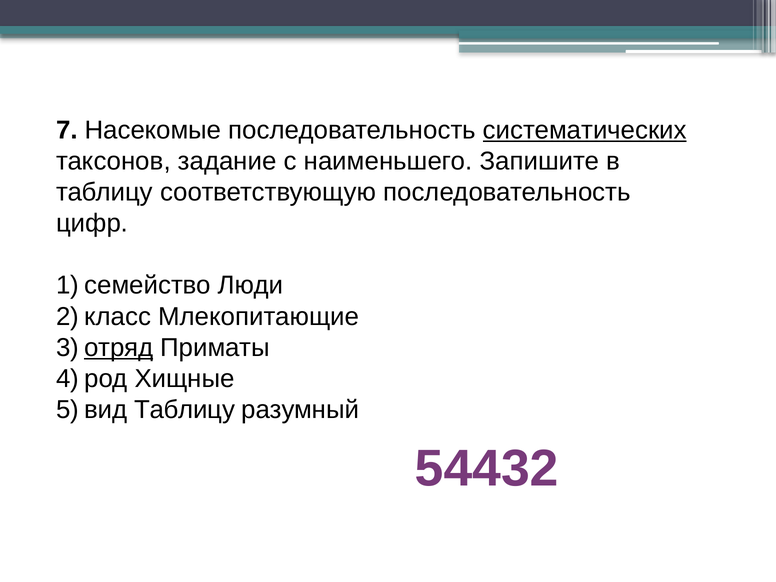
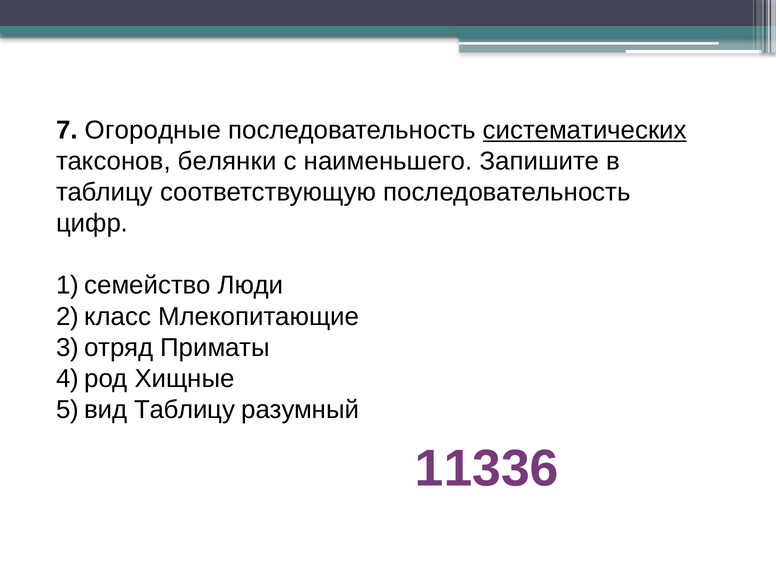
Насекомые: Насекомые -> Огородные (153, 130)
задание: задание -> белянки (227, 161)
отряд underline: present -> none (119, 348)
54432: 54432 -> 11336 (487, 469)
